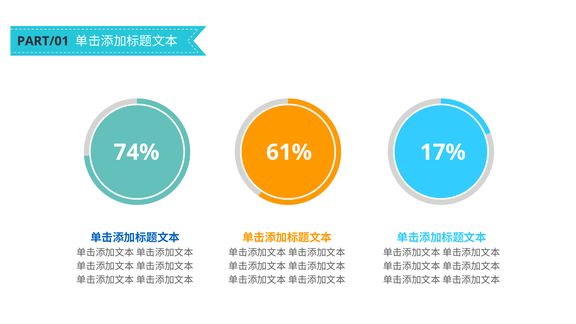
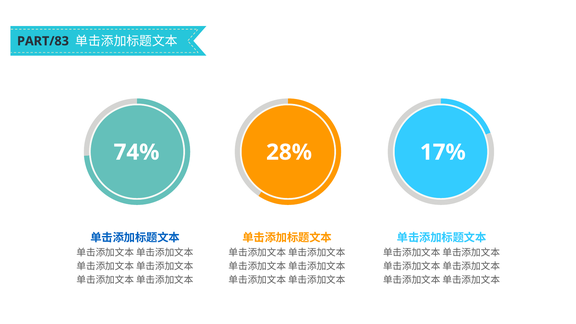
PART/01: PART/01 -> PART/83 (43, 41)
61%: 61% -> 28% (289, 152)
